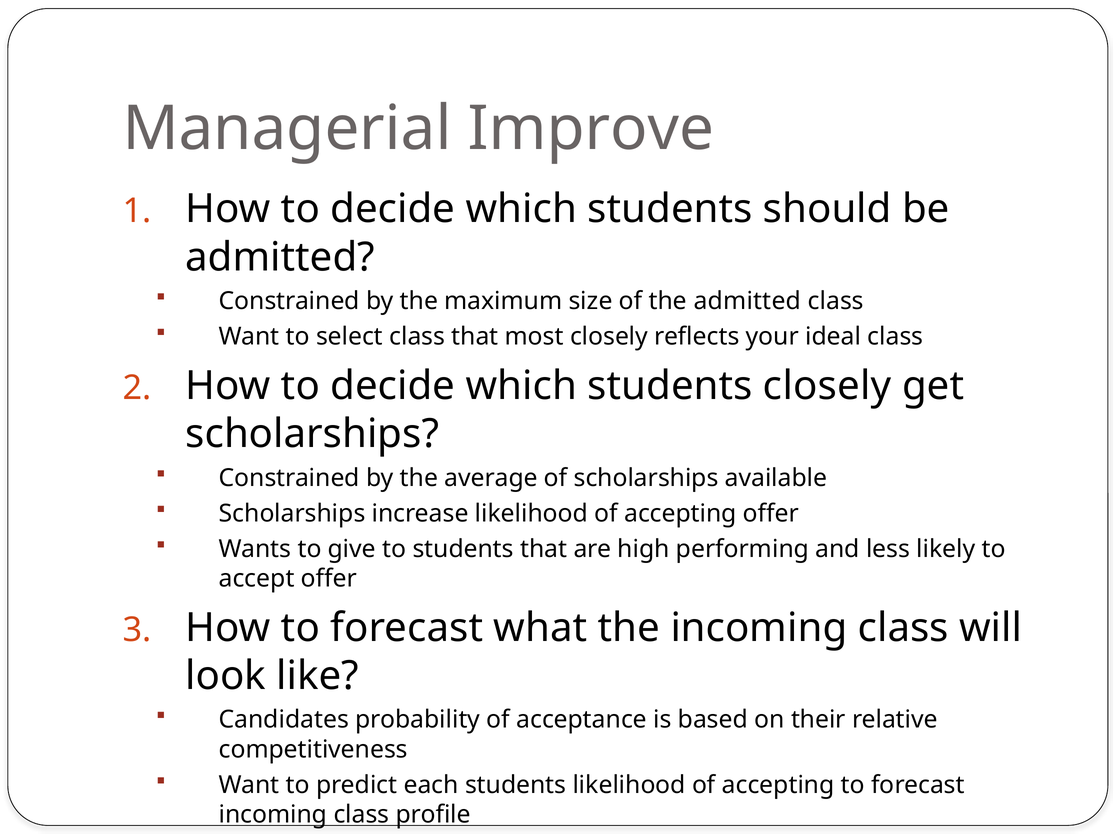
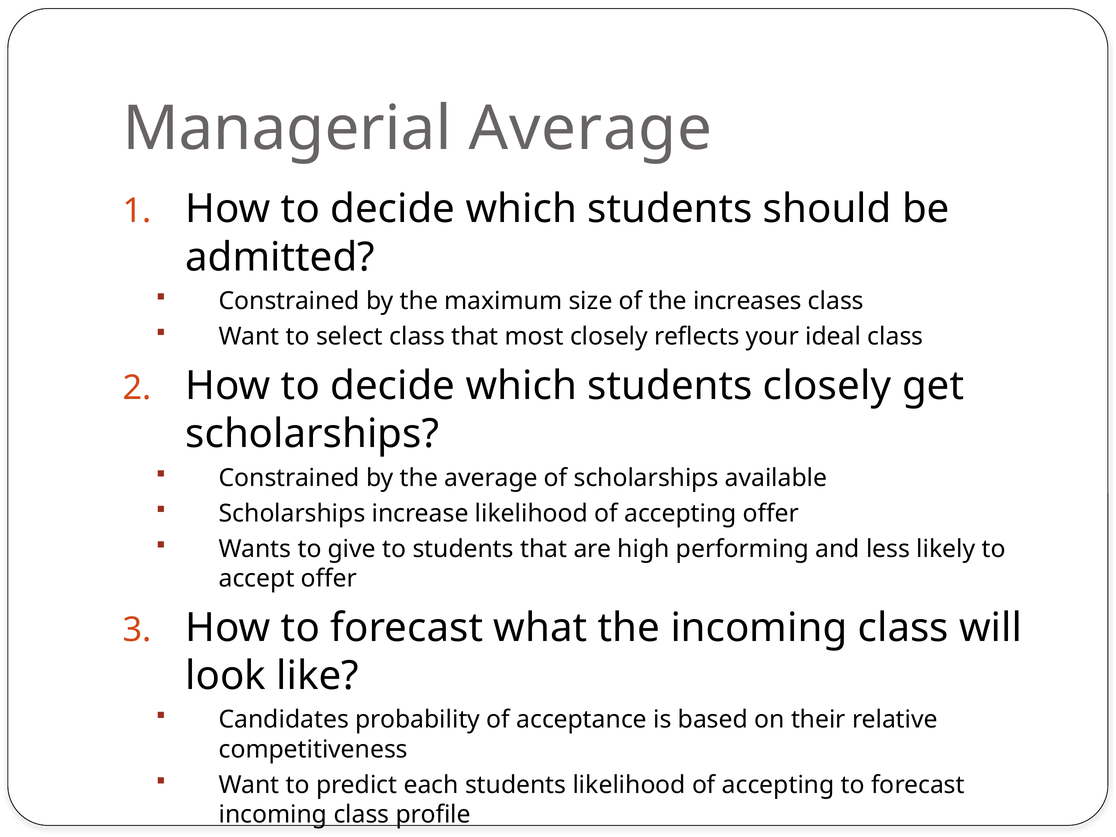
Managerial Improve: Improve -> Average (591, 129)
the admitted: admitted -> increases (748, 301)
